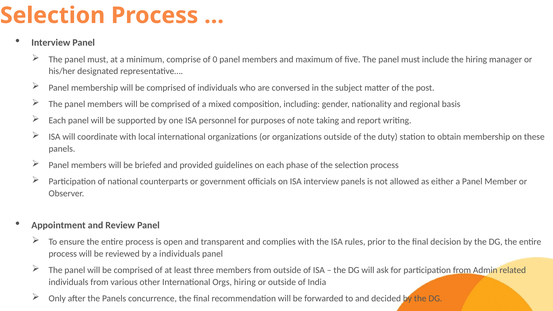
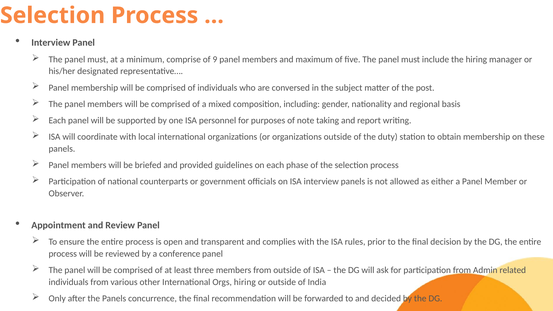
0: 0 -> 9 (215, 59)
a individuals: individuals -> conference (180, 254)
